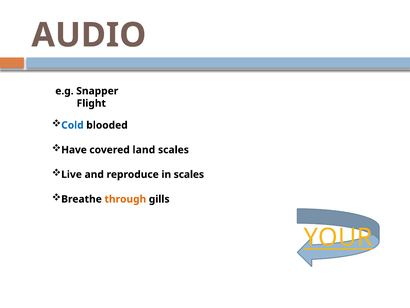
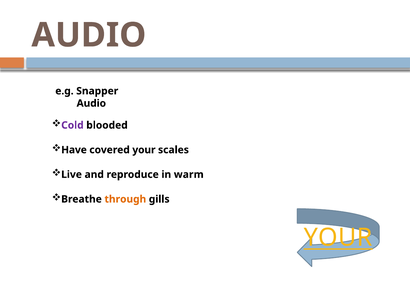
Flight: Flight -> Audio (91, 103)
Cold colour: blue -> purple (72, 125)
covered land: land -> your (144, 150)
in scales: scales -> warm (189, 174)
